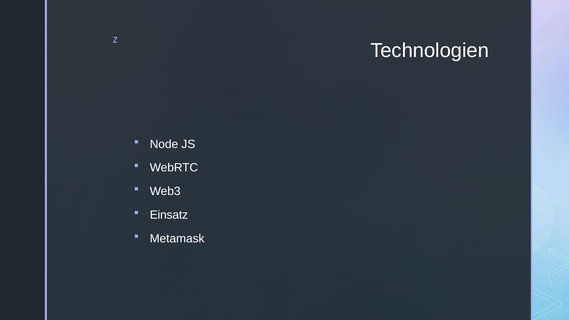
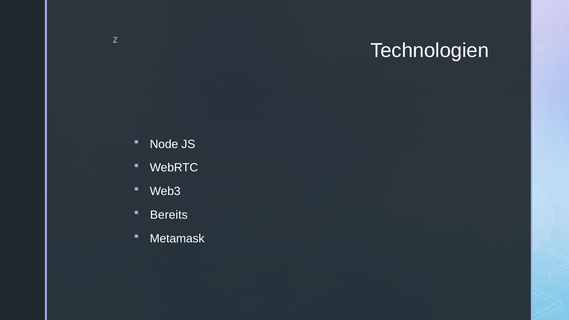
Einsatz: Einsatz -> Bereits (169, 215)
